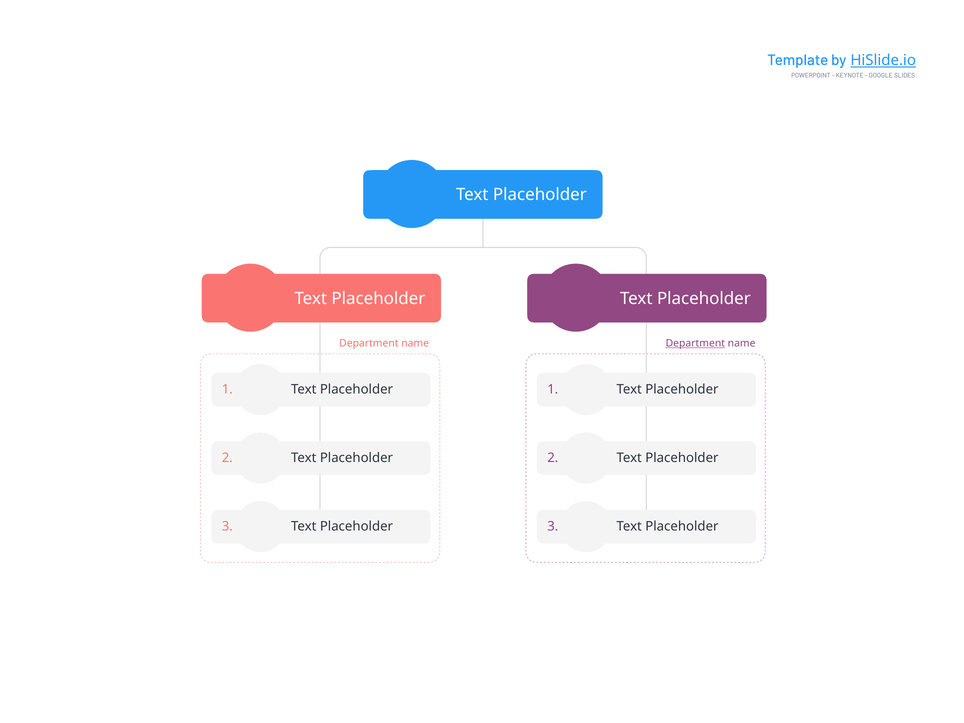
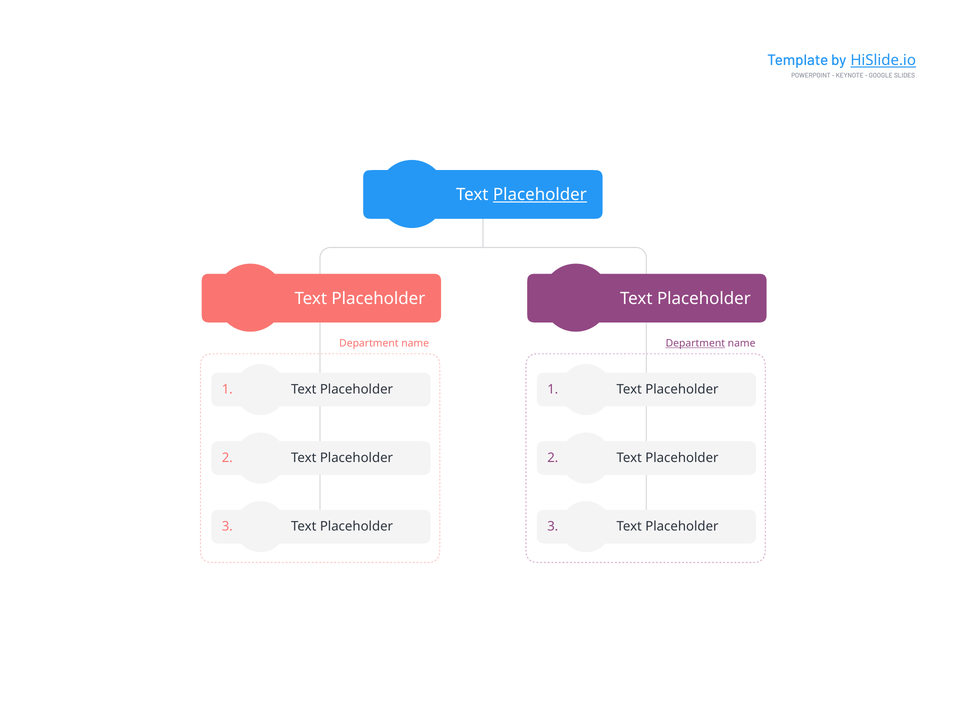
Placeholder underline: none -> present (540, 195)
